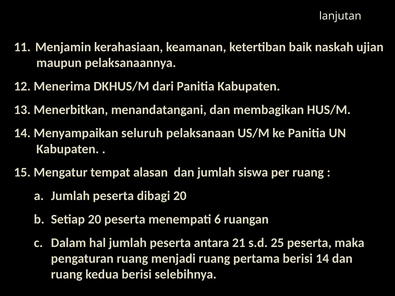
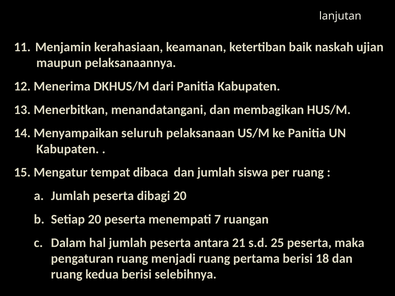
alasan: alasan -> dibaca (151, 173)
6: 6 -> 7 (218, 219)
berisi 14: 14 -> 18 (322, 259)
